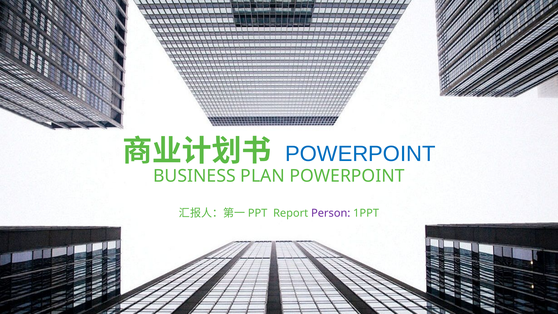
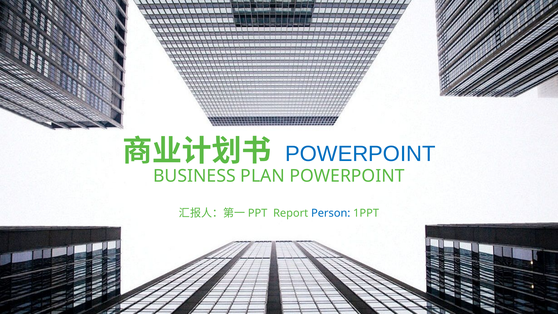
Person colour: purple -> blue (331, 213)
